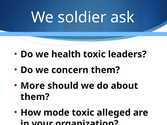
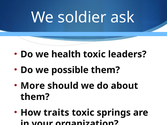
concern: concern -> possible (70, 70)
mode: mode -> traits (56, 113)
alleged: alleged -> springs (114, 113)
